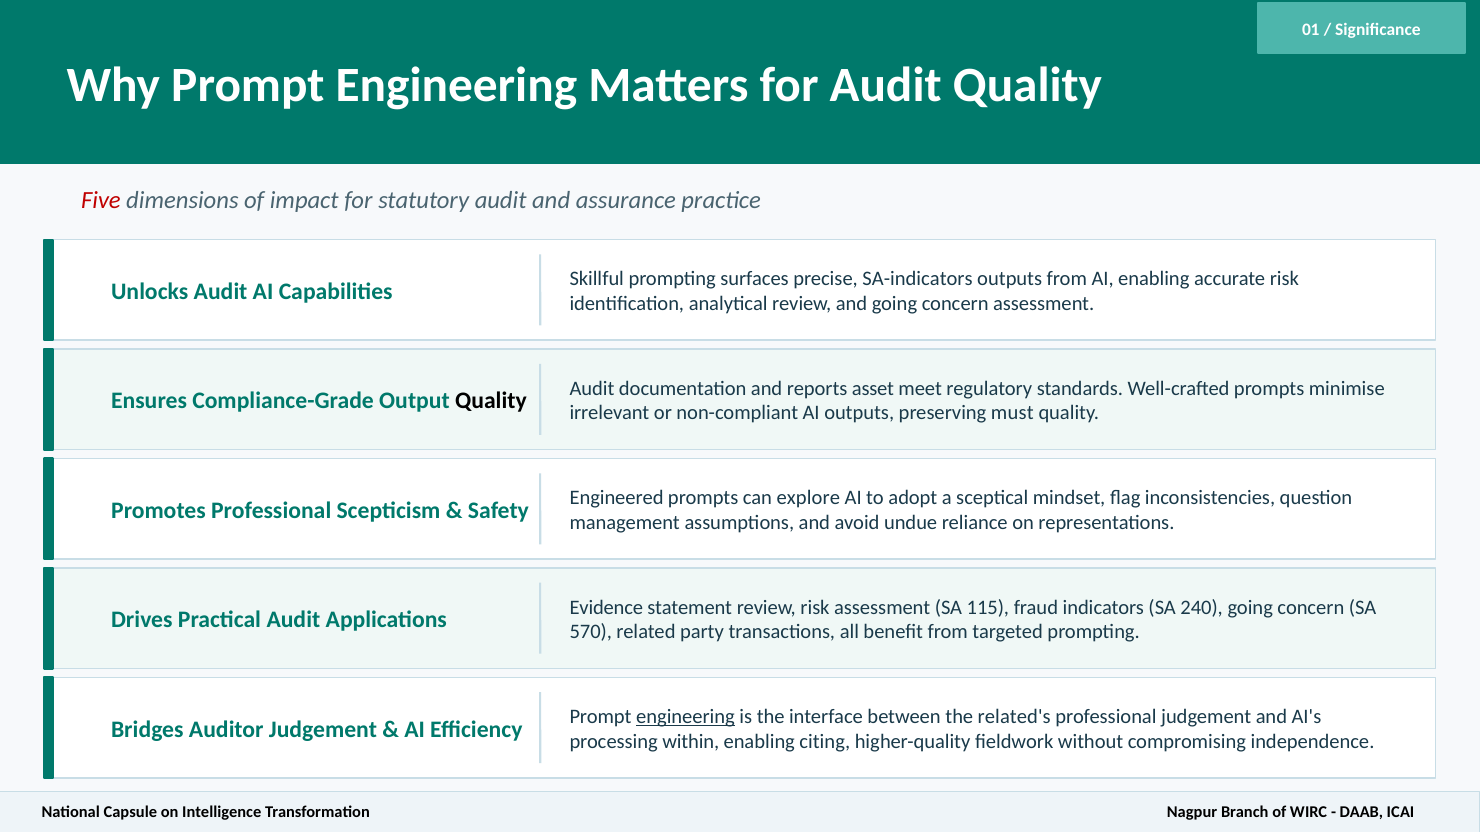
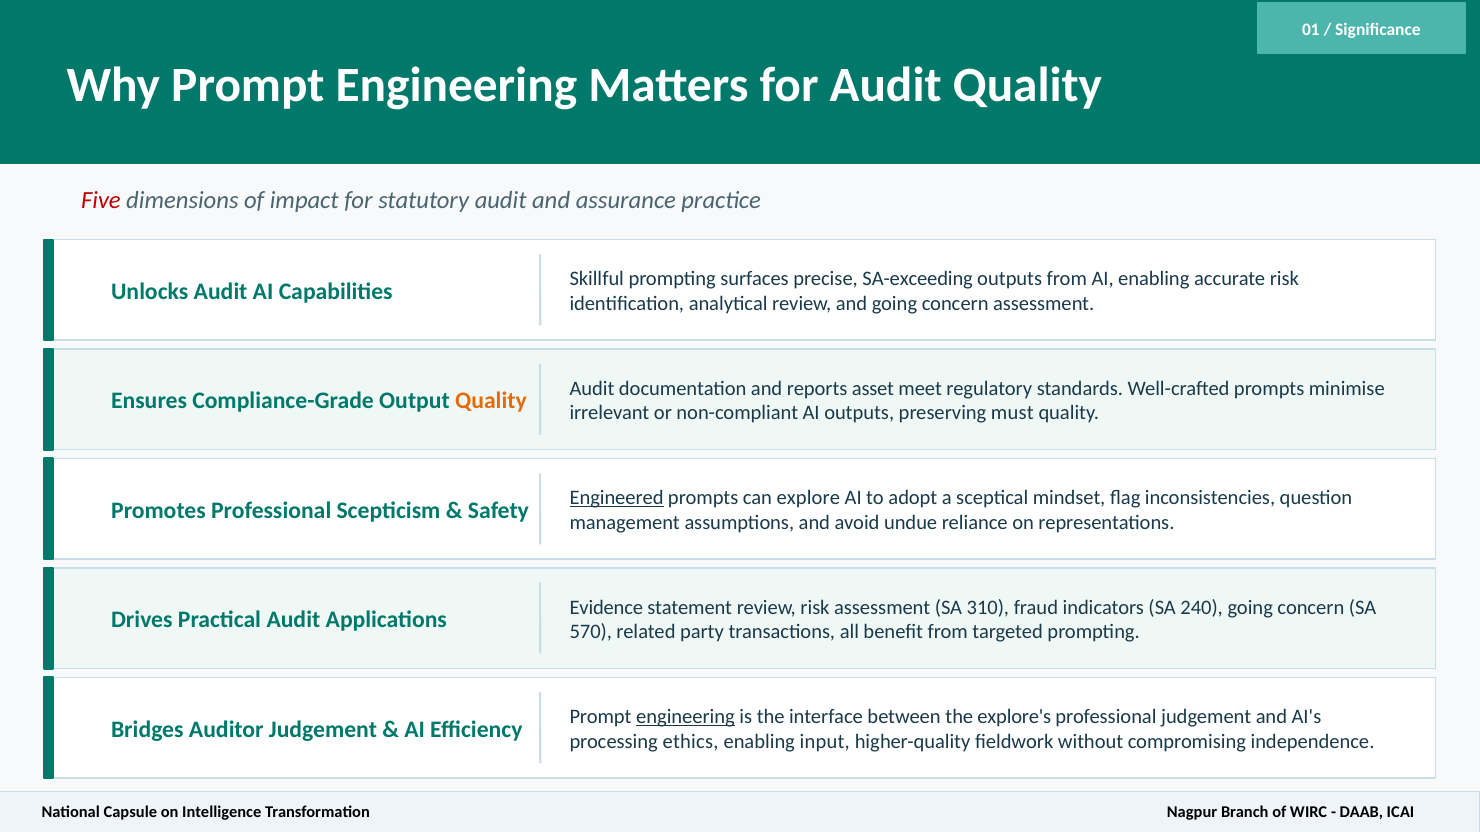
SA-indicators: SA-indicators -> SA-exceeding (918, 279)
Quality colour: black -> orange (491, 401)
Engineered underline: none -> present (617, 498)
115: 115 -> 310 (988, 608)
related's: related's -> explore's (1014, 717)
within: within -> ethics (691, 742)
citing: citing -> input (825, 742)
